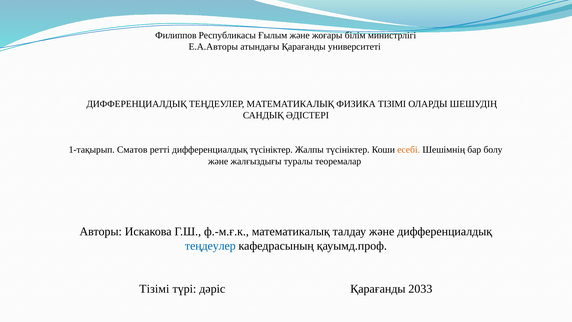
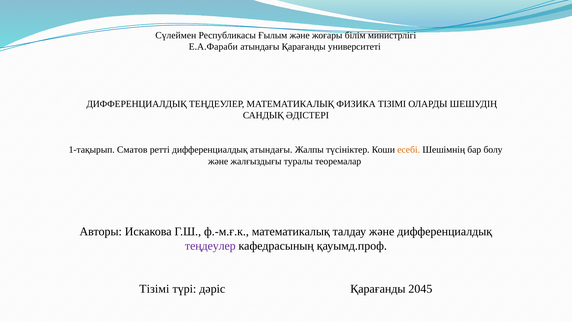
Филиппов: Филиппов -> Сүлеймен (176, 35)
Е.А.Авторы: Е.А.Авторы -> Е.А.Фараби (213, 47)
дифференциалдық түсініктер: түсініктер -> атындағы (271, 150)
теңдеулер colour: blue -> purple (210, 246)
2033: 2033 -> 2045 (420, 289)
